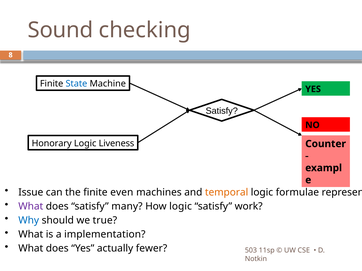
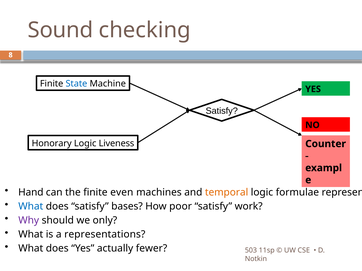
Issue: Issue -> Hand (31, 193)
What colour: purple -> blue (31, 207)
many: many -> bases (127, 207)
How logic: logic -> poor (181, 207)
Why colour: blue -> purple (29, 221)
true: true -> only (105, 221)
implementation: implementation -> representations (105, 235)
